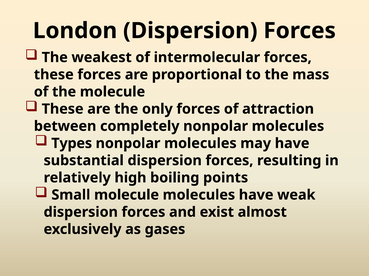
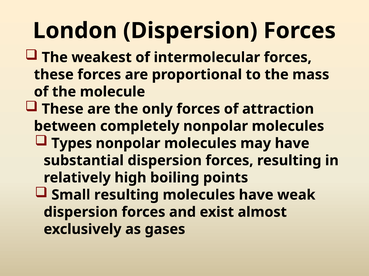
Small molecule: molecule -> resulting (127, 195)
